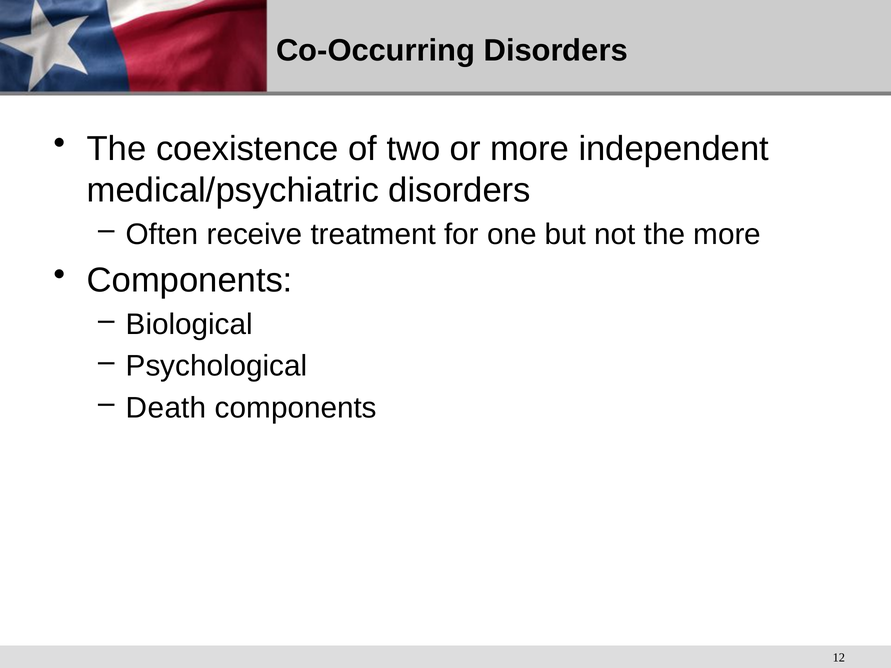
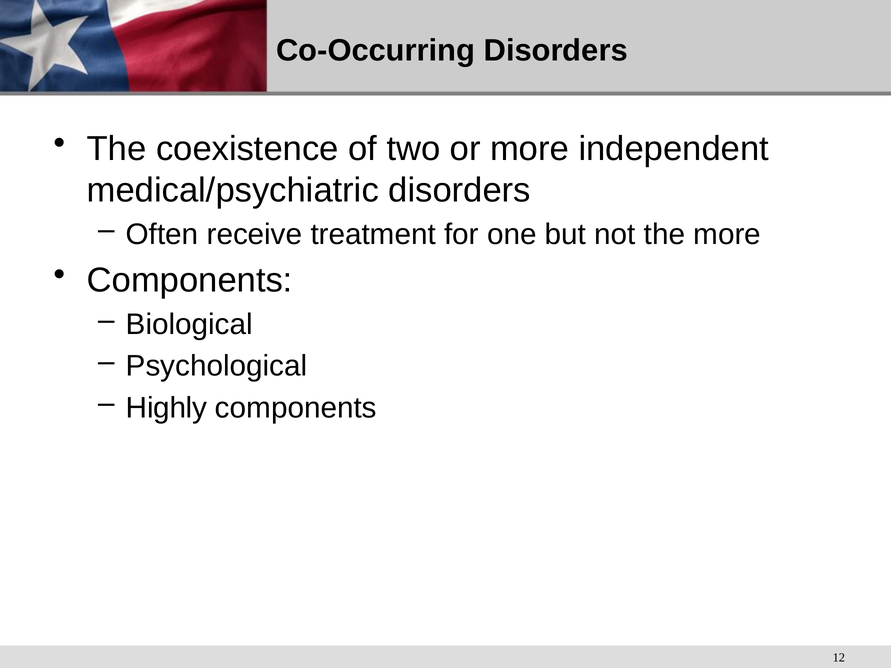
Death: Death -> Highly (166, 408)
